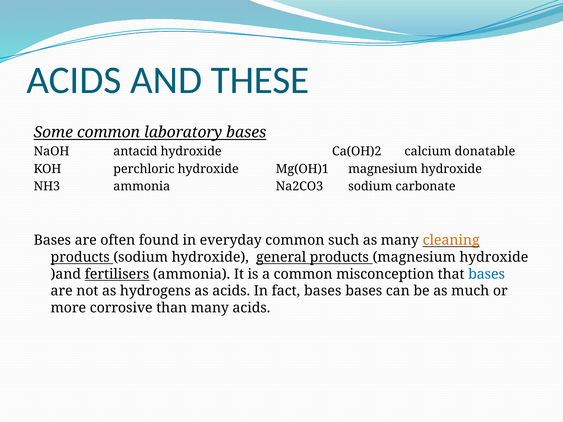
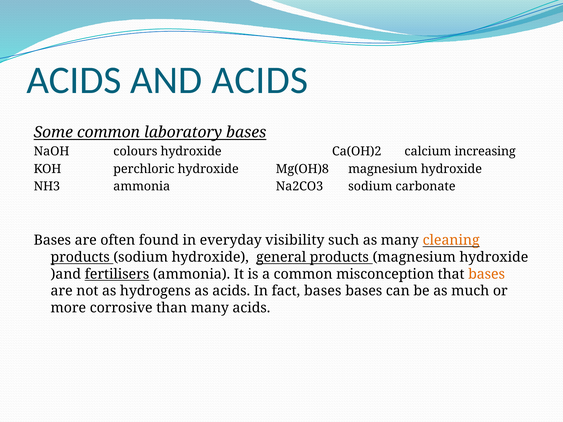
AND THESE: THESE -> ACIDS (260, 80)
antacid: antacid -> colours (135, 152)
donatable: donatable -> increasing (485, 152)
Mg(OH)1: Mg(OH)1 -> Mg(OH)8 (302, 169)
everyday common: common -> visibility (295, 240)
bases colour: blue -> orange (487, 274)
